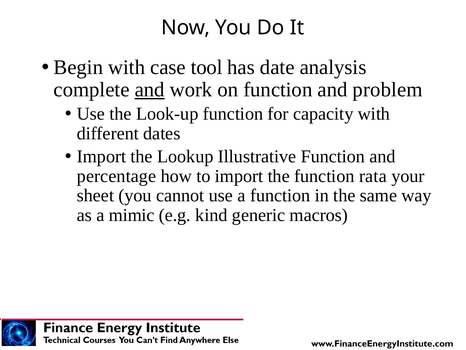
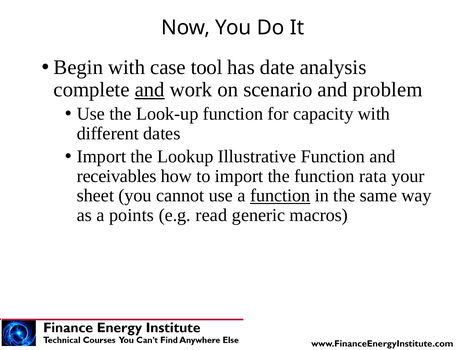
on function: function -> scenario (278, 90)
percentage: percentage -> receivables (117, 176)
function underline: none -> present (280, 195)
mimic: mimic -> points (132, 215)
kind: kind -> read (211, 215)
